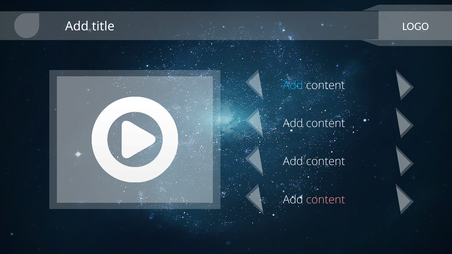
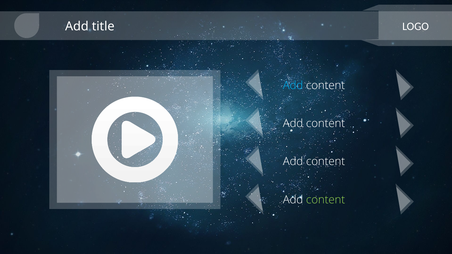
content colour: pink -> light green (326, 200)
